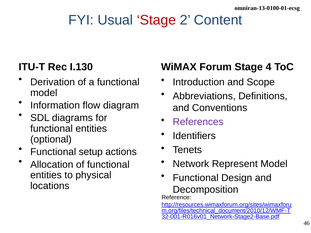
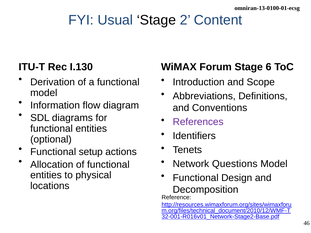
Stage colour: red -> black (156, 20)
4: 4 -> 6 (269, 67)
Represent: Represent -> Questions (235, 164)
